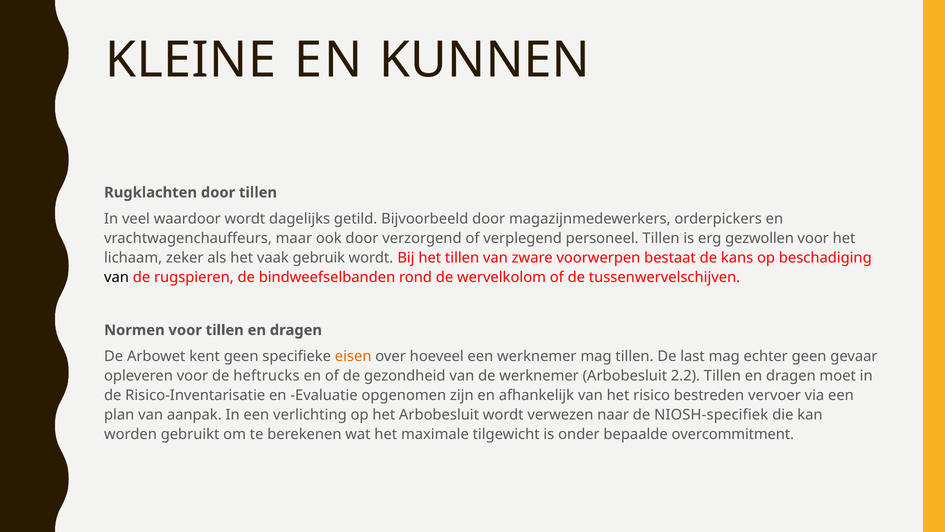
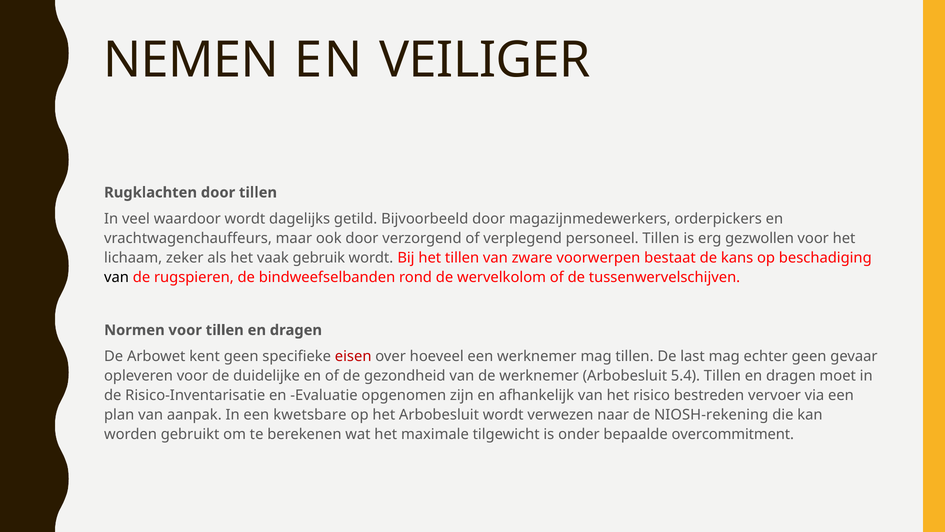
KLEINE: KLEINE -> NEMEN (191, 60)
KUNNEN: KUNNEN -> VEILIGER (485, 60)
eisen colour: orange -> red (353, 356)
heftrucks: heftrucks -> duidelijke (267, 376)
2.2: 2.2 -> 5.4 (685, 376)
verlichting: verlichting -> kwetsbare (310, 415)
NIOSH-specifiek: NIOSH-specifiek -> NIOSH-rekening (711, 415)
